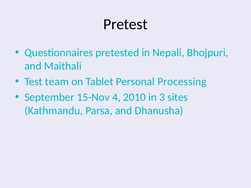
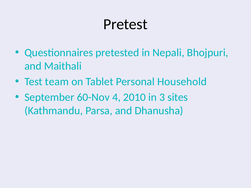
Processing: Processing -> Household (182, 82)
15-Nov: 15-Nov -> 60-Nov (93, 97)
